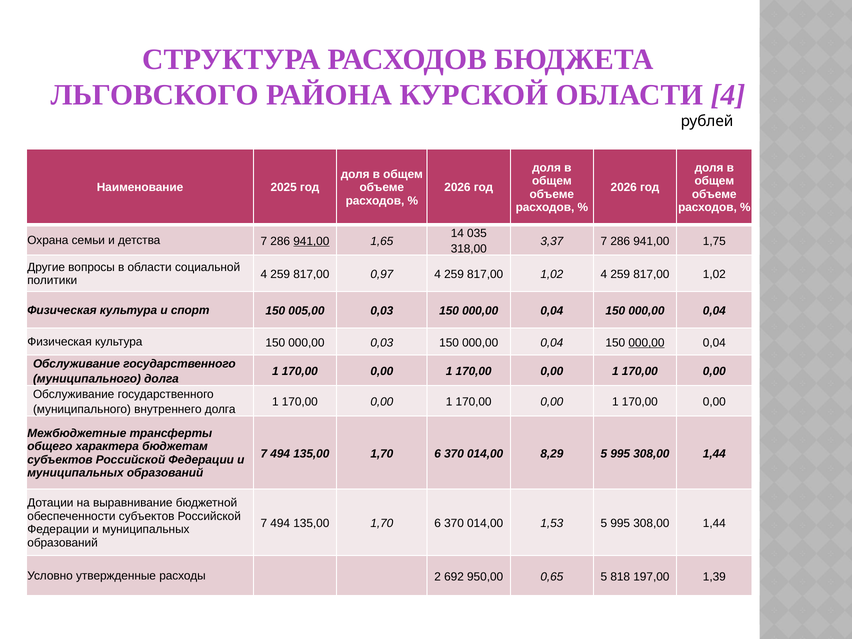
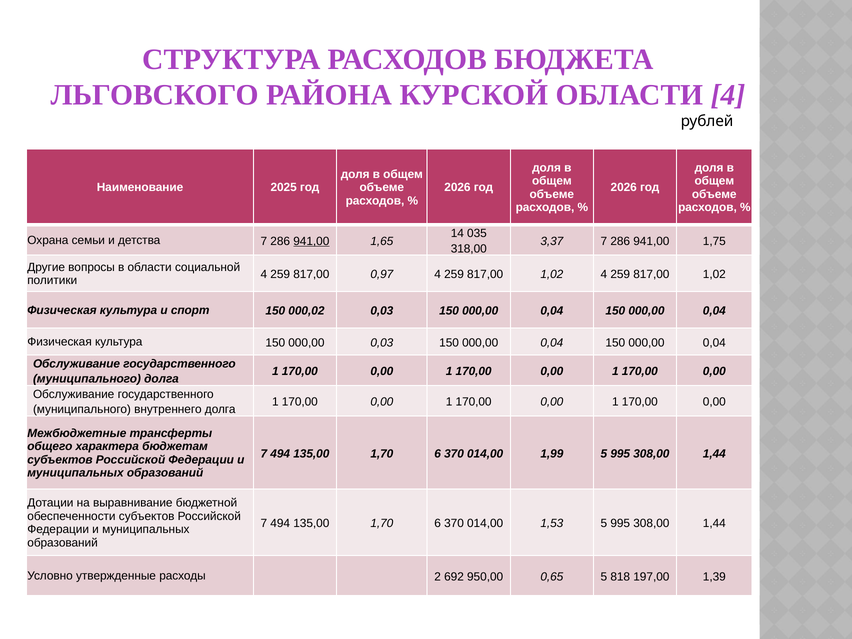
005,00: 005,00 -> 000,02 (306, 311)
000,00 underline: present -> none (646, 343)
8,29: 8,29 -> 1,99 (552, 454)
